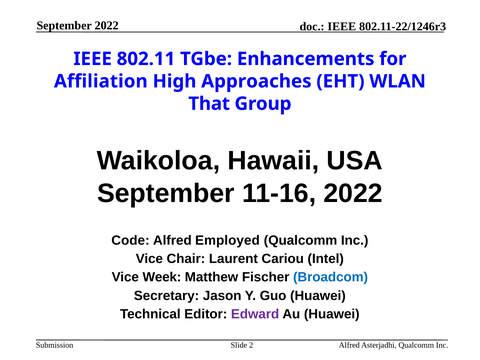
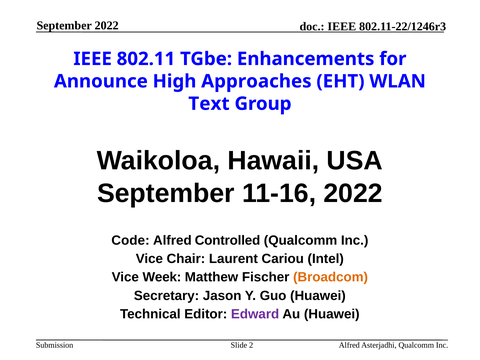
Affiliation: Affiliation -> Announce (101, 81)
That: That -> Text (209, 104)
Employed: Employed -> Controlled (228, 240)
Broadcom colour: blue -> orange (331, 277)
